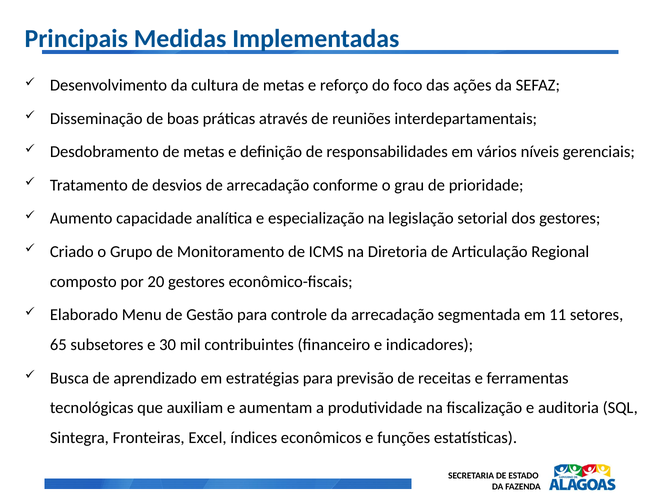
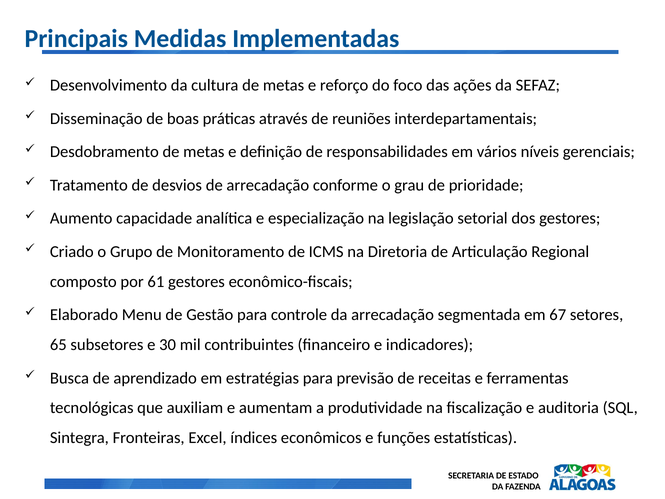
20: 20 -> 61 (156, 281)
11: 11 -> 67 (558, 315)
